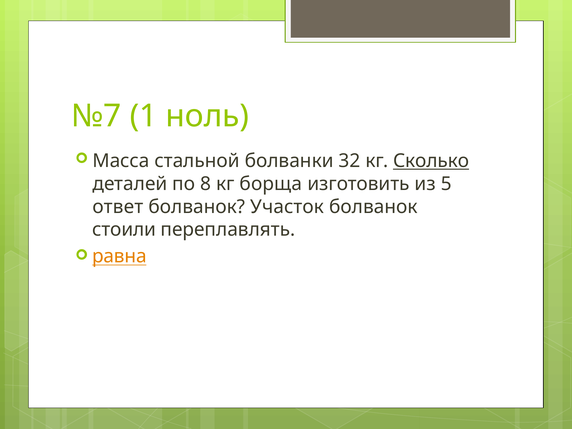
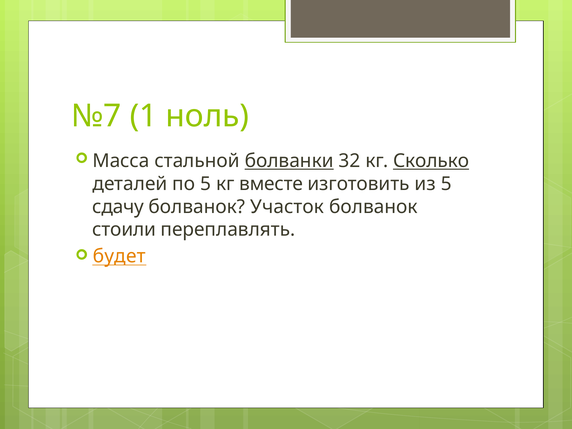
болванки underline: none -> present (289, 161)
по 8: 8 -> 5 (206, 184)
борща: борща -> вместе (271, 184)
ответ: ответ -> сдачу (118, 207)
равна: равна -> будет (119, 256)
